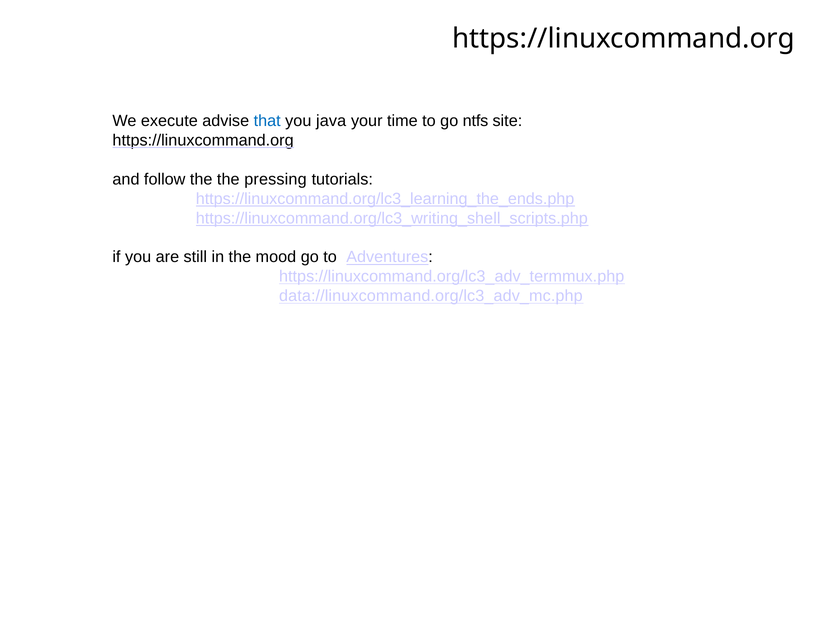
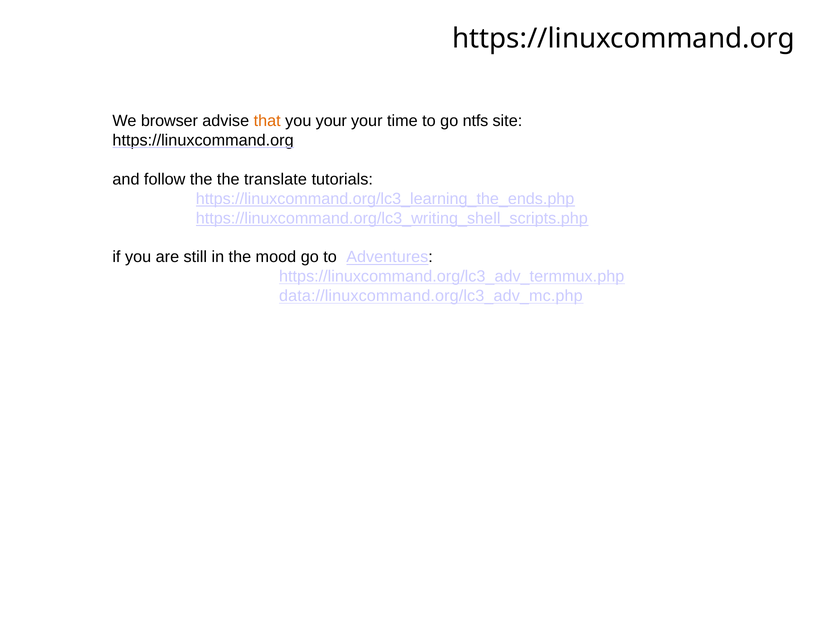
execute: execute -> browser (169, 121)
that colour: blue -> orange (267, 121)
you java: java -> your (331, 121)
pressing: pressing -> translate (275, 179)
